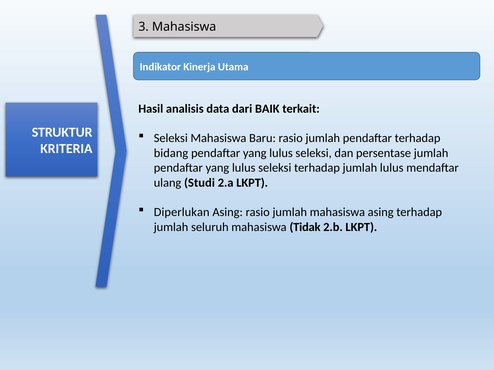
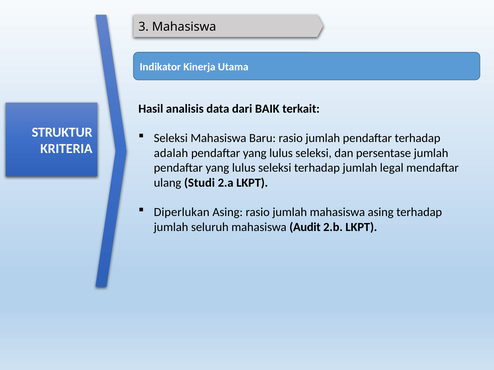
bidang: bidang -> adalah (171, 153)
jumlah lulus: lulus -> legal (392, 168)
Tidak: Tidak -> Audit (305, 227)
